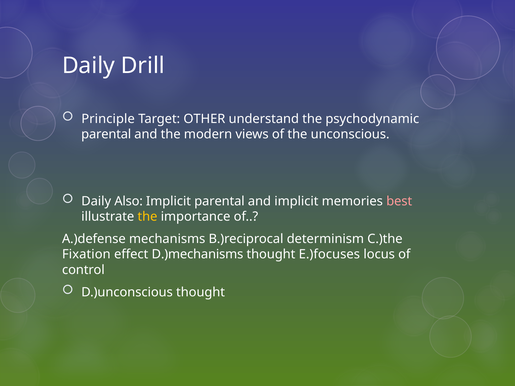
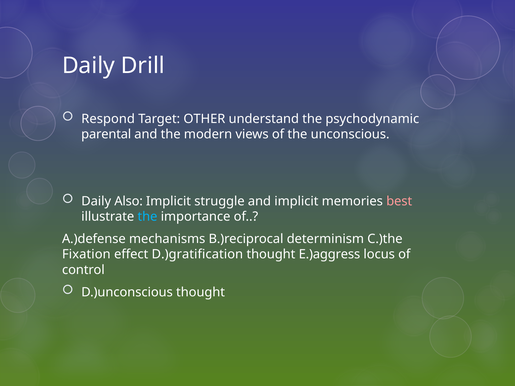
Principle: Principle -> Respond (108, 119)
Implicit parental: parental -> struggle (219, 201)
the colour: yellow -> light blue (147, 217)
D.)mechanisms: D.)mechanisms -> D.)gratification (197, 255)
E.)focuses: E.)focuses -> E.)aggress (329, 255)
